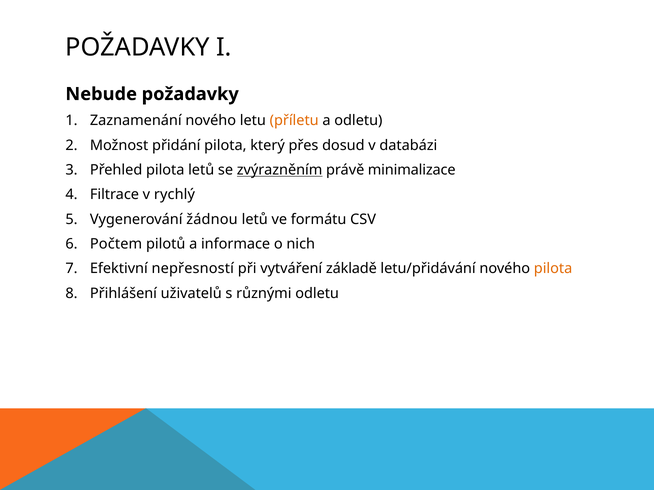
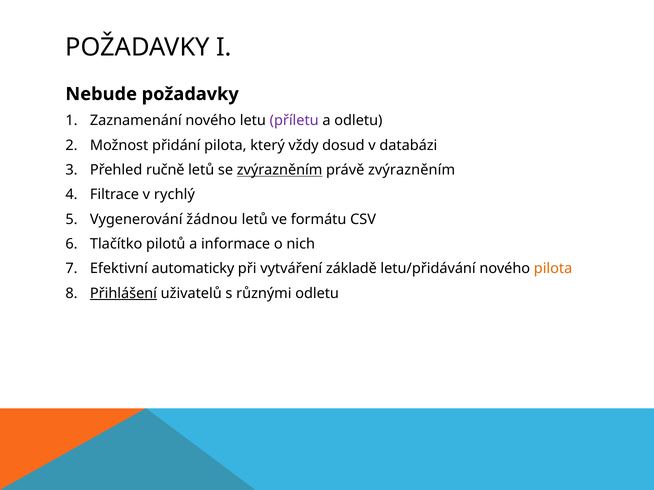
příletu colour: orange -> purple (294, 121)
přes: přes -> vždy (304, 145)
Přehled pilota: pilota -> ručně (165, 170)
právě minimalizace: minimalizace -> zvýrazněním (412, 170)
Počtem: Počtem -> Tlačítko (116, 244)
nepřesností: nepřesností -> automaticky (193, 269)
Přihlášení underline: none -> present (123, 294)
